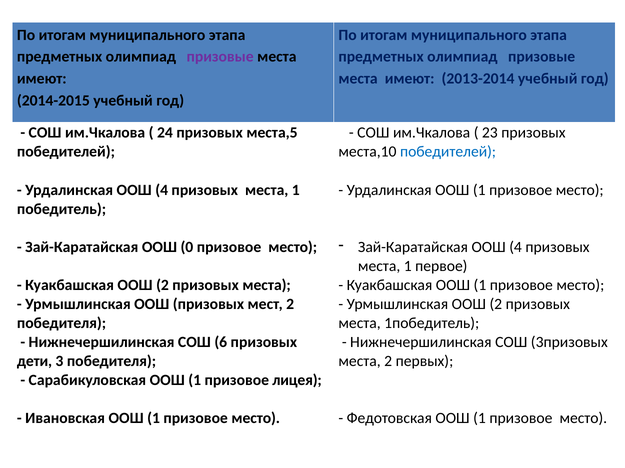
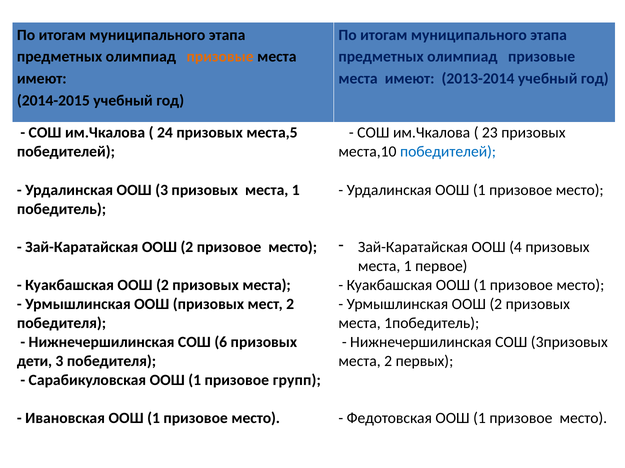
призовые colour: purple -> orange (220, 57)
Урдалинская ООШ 4: 4 -> 3 (162, 190)
Зай-Каратайская ООШ 0: 0 -> 2 (187, 247)
лицея: лицея -> групп (297, 381)
